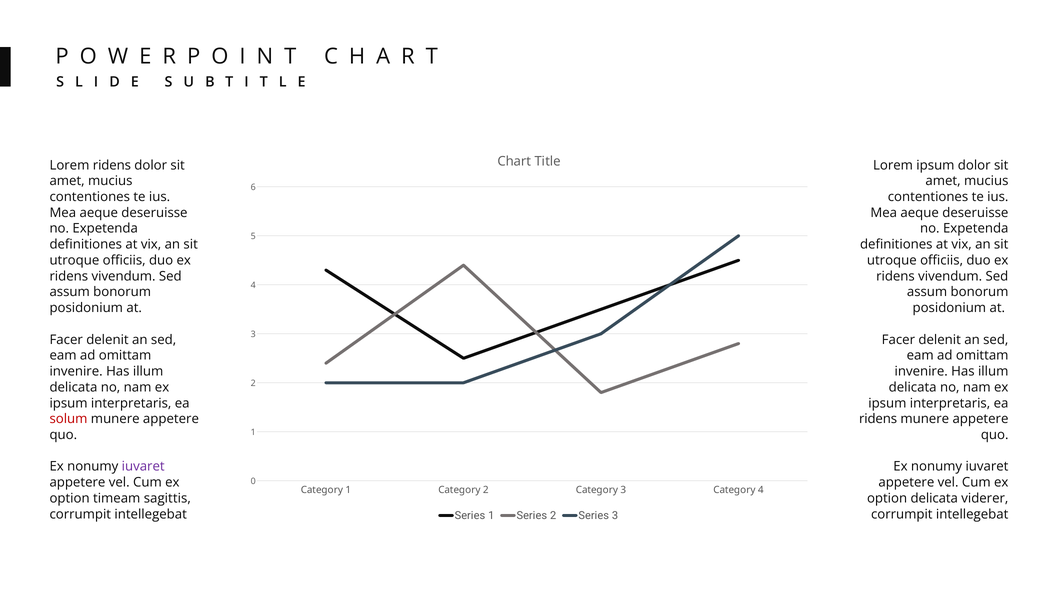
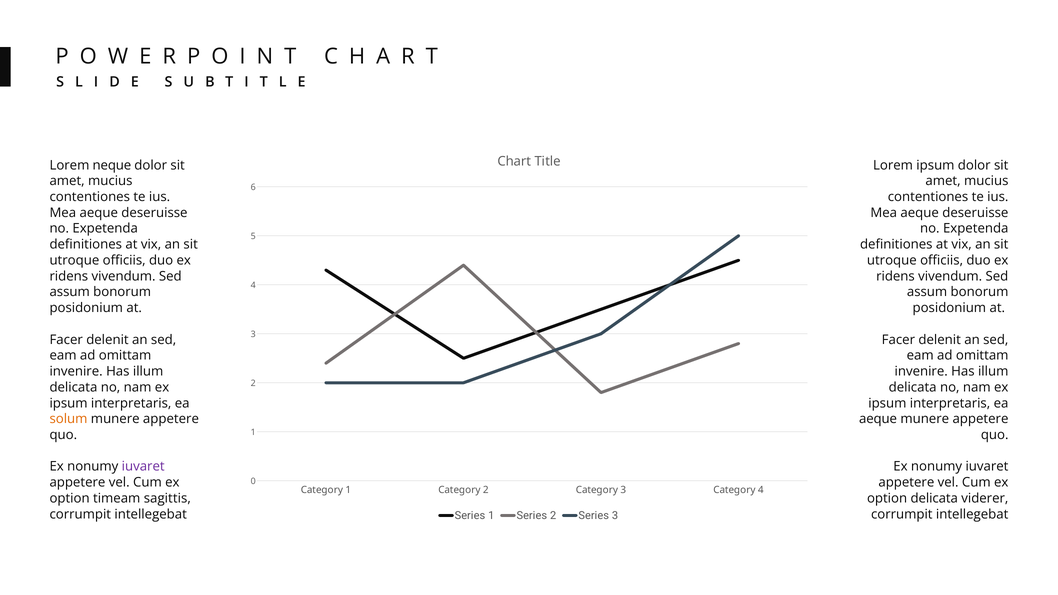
Lorem ridens: ridens -> neque (112, 165)
solum colour: red -> orange (68, 419)
ridens: ridens -> aeque (878, 419)
